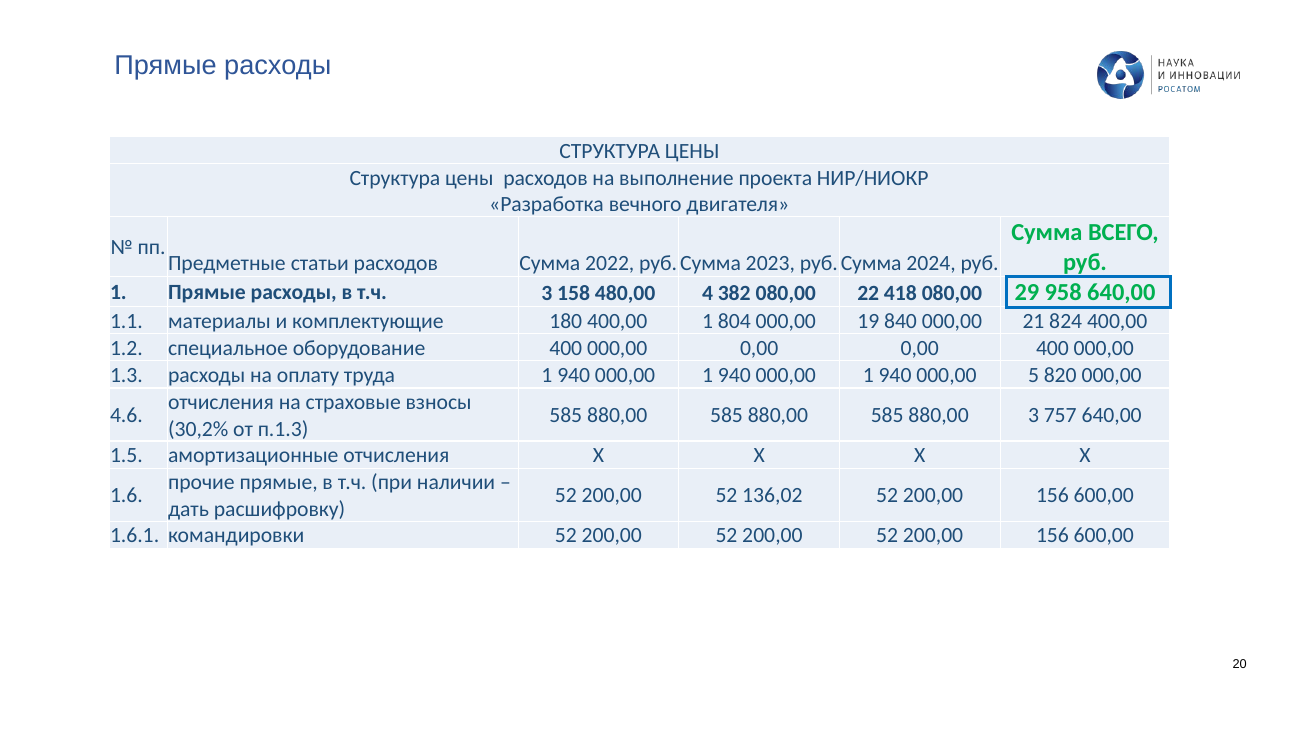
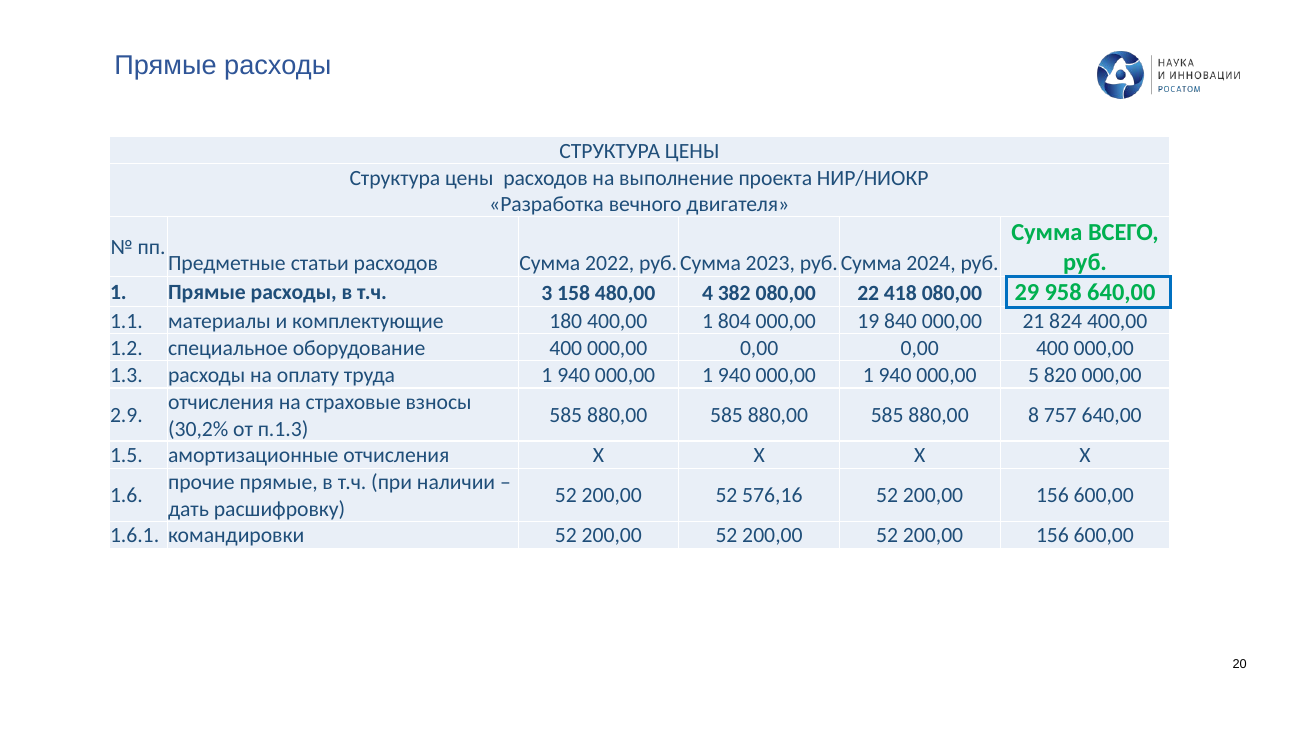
4.6: 4.6 -> 2.9 (126, 415)
880,00 3: 3 -> 8 (1034, 415)
136,02: 136,02 -> 576,16 (772, 495)
